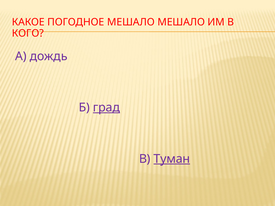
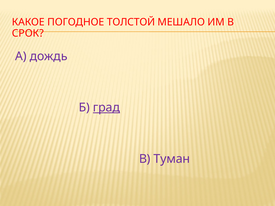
ПОГОДНОЕ МЕШАЛО: МЕШАЛО -> ТОЛСТОЙ (131, 22)
КОГО: КОГО -> СРОК (28, 33)
Туман underline: present -> none (172, 159)
